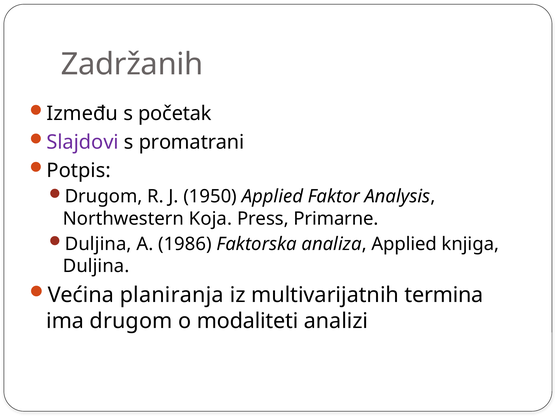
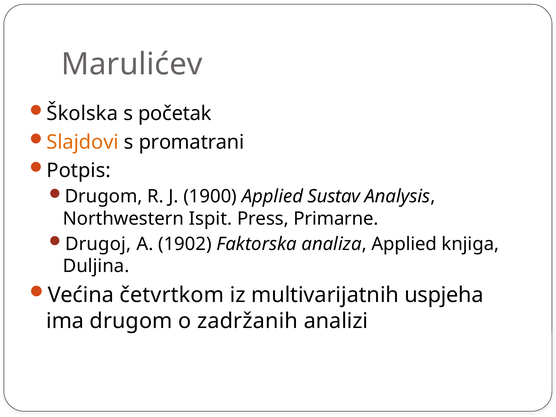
Zadržanih: Zadržanih -> Marulićev (132, 64)
Između: Između -> Školska (82, 113)
Slajdovi colour: purple -> orange (83, 142)
1950: 1950 -> 1900 (210, 197)
Faktor: Faktor -> Sustav (334, 197)
Koja: Koja -> Ispit (211, 219)
Duljina: Duljina -> Drugoj (98, 244)
1986: 1986 -> 1902 (185, 244)
planiranja: planiranja -> četvrtkom (172, 295)
termina: termina -> uspjeha (444, 295)
modaliteti: modaliteti -> zadržanih (247, 321)
